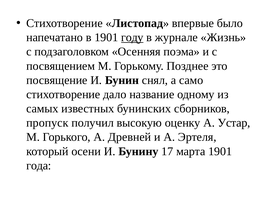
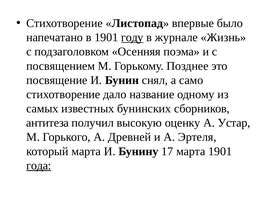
пропуск: пропуск -> антитеза (47, 123)
который осени: осени -> марта (86, 152)
года underline: none -> present (39, 166)
